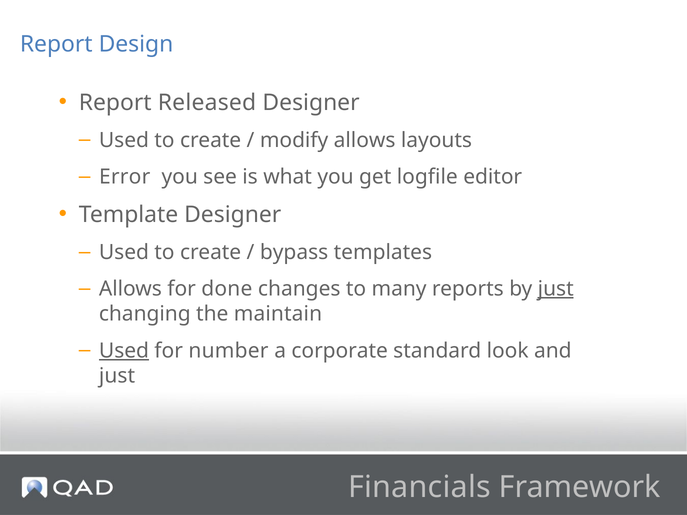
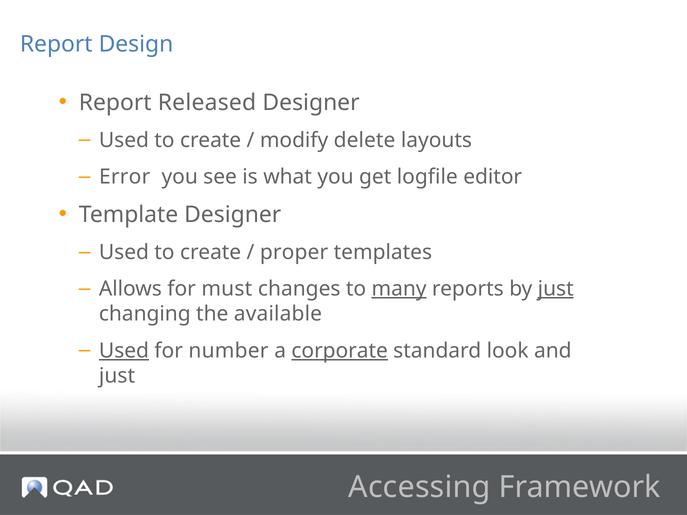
modify allows: allows -> delete (365, 140)
bypass: bypass -> proper (294, 252)
done: done -> must (227, 289)
many underline: none -> present (399, 289)
maintain: maintain -> available (278, 314)
corporate underline: none -> present (340, 351)
Financials: Financials -> Accessing (420, 487)
